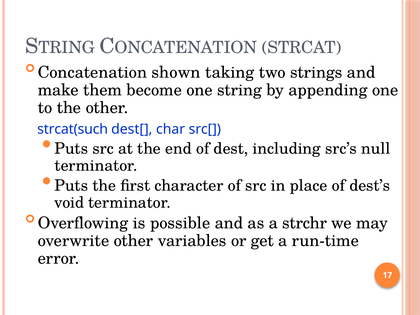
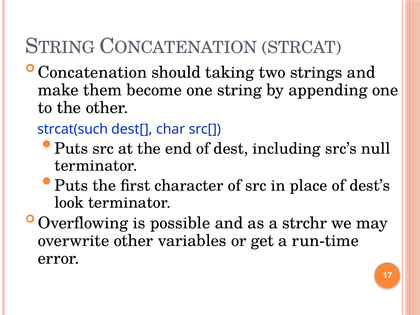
shown: shown -> should (176, 73)
void: void -> look (69, 203)
